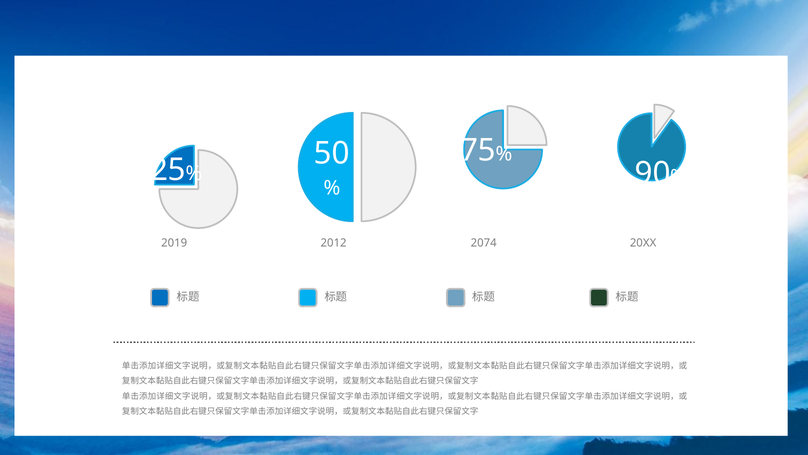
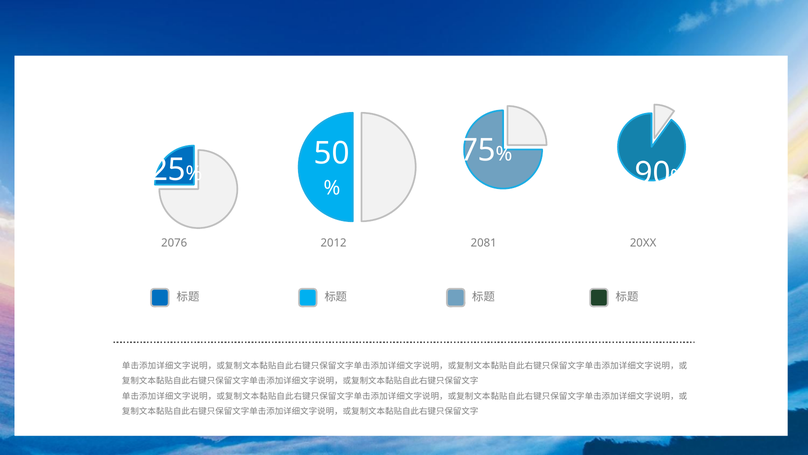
2019: 2019 -> 2076 (174, 243)
2074: 2074 -> 2081 (484, 243)
